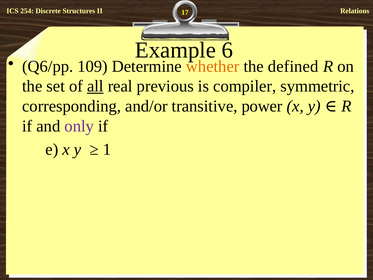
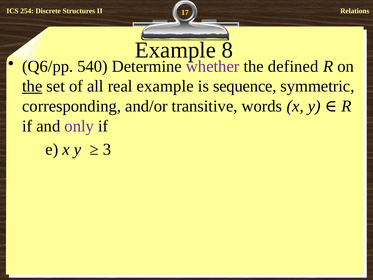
6: 6 -> 8 (227, 50)
109: 109 -> 540 (93, 66)
whether colour: orange -> purple (213, 66)
the underline: none -> present (32, 86)
all underline: present -> none (95, 86)
real previous: previous -> example (165, 86)
compiler: compiler -> sequence (245, 86)
power: power -> words (262, 106)
1: 1 -> 3 (107, 149)
